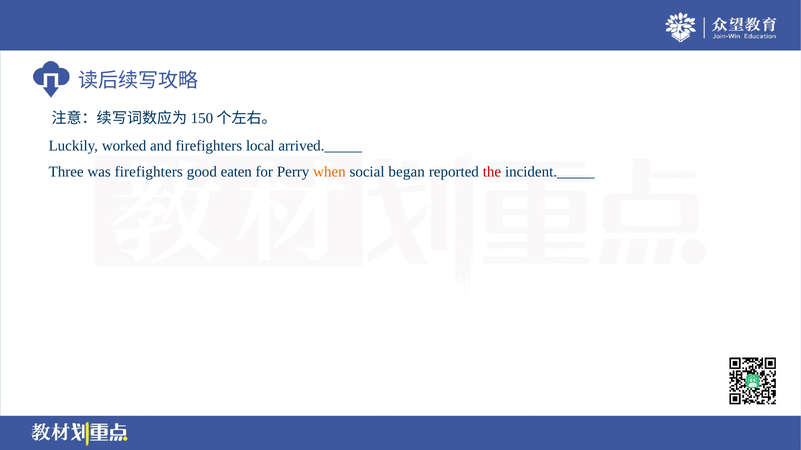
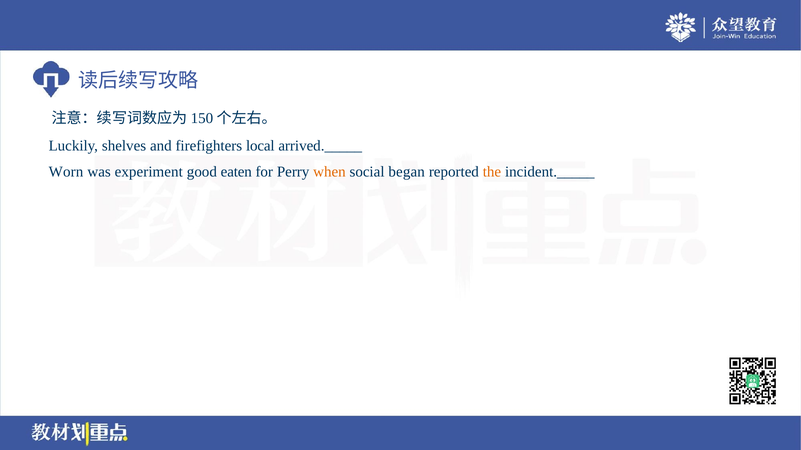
worked: worked -> shelves (124, 146)
Three: Three -> Worn (66, 172)
was firefighters: firefighters -> experiment (149, 172)
the colour: red -> orange (492, 172)
